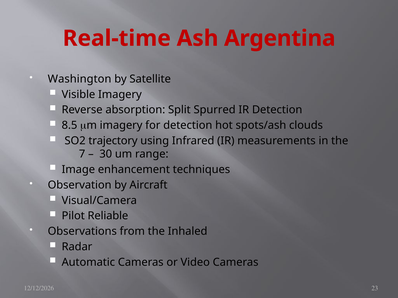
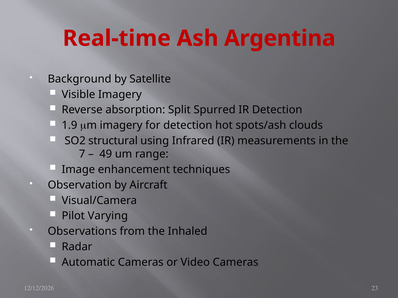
Washington: Washington -> Background (80, 79)
8.5: 8.5 -> 1.9 (69, 125)
trajectory: trajectory -> structural (113, 141)
30: 30 -> 49 (106, 154)
Reliable: Reliable -> Varying (108, 216)
